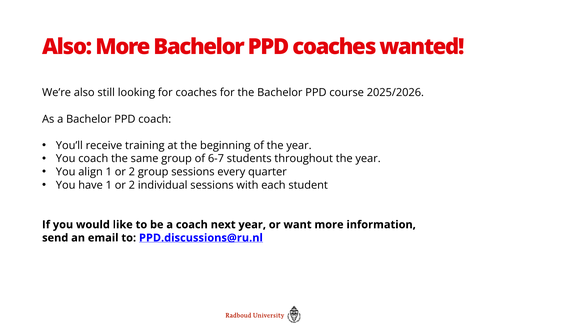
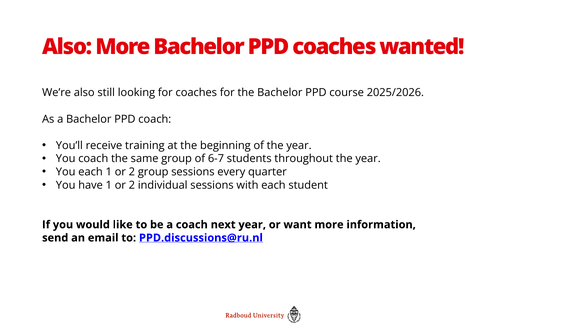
You align: align -> each (91, 172)
